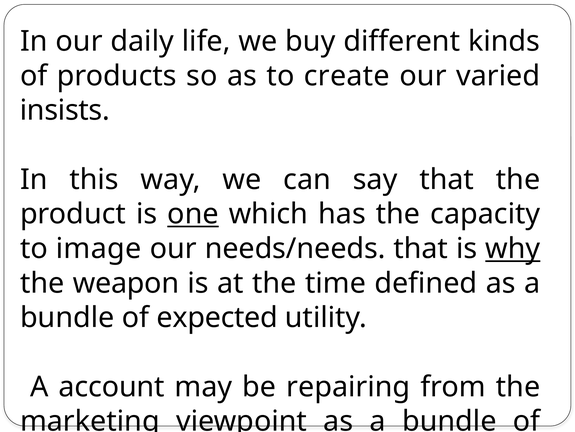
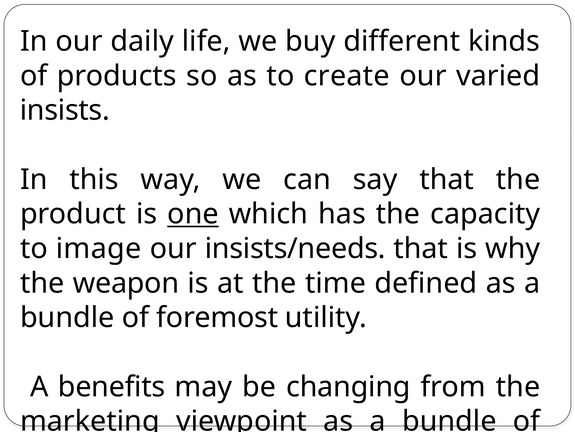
needs/needs: needs/needs -> insists/needs (295, 248)
why underline: present -> none (513, 248)
expected: expected -> foremost (217, 317)
A account: account -> benefits (112, 386)
repairing: repairing -> changing (348, 386)
